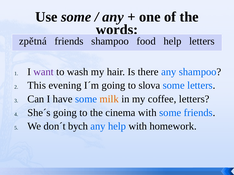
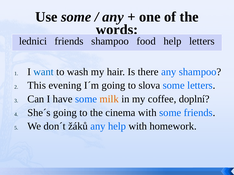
zpětná: zpětná -> lednici (33, 41)
want colour: purple -> blue (44, 72)
coffee letters: letters -> doplní (194, 99)
bych: bych -> žáků (78, 127)
